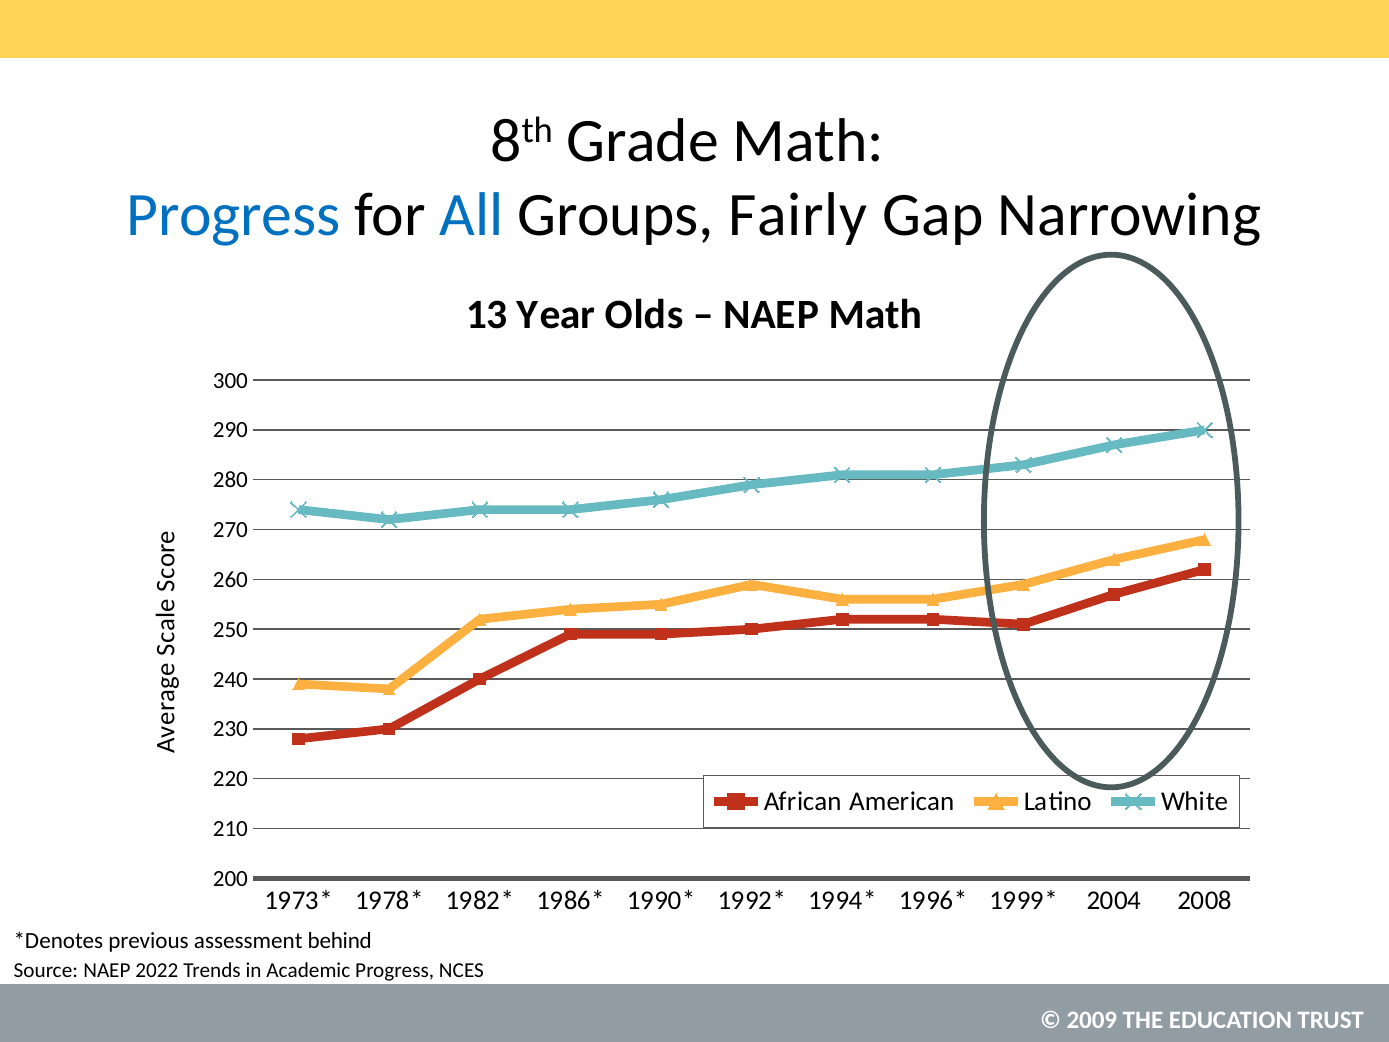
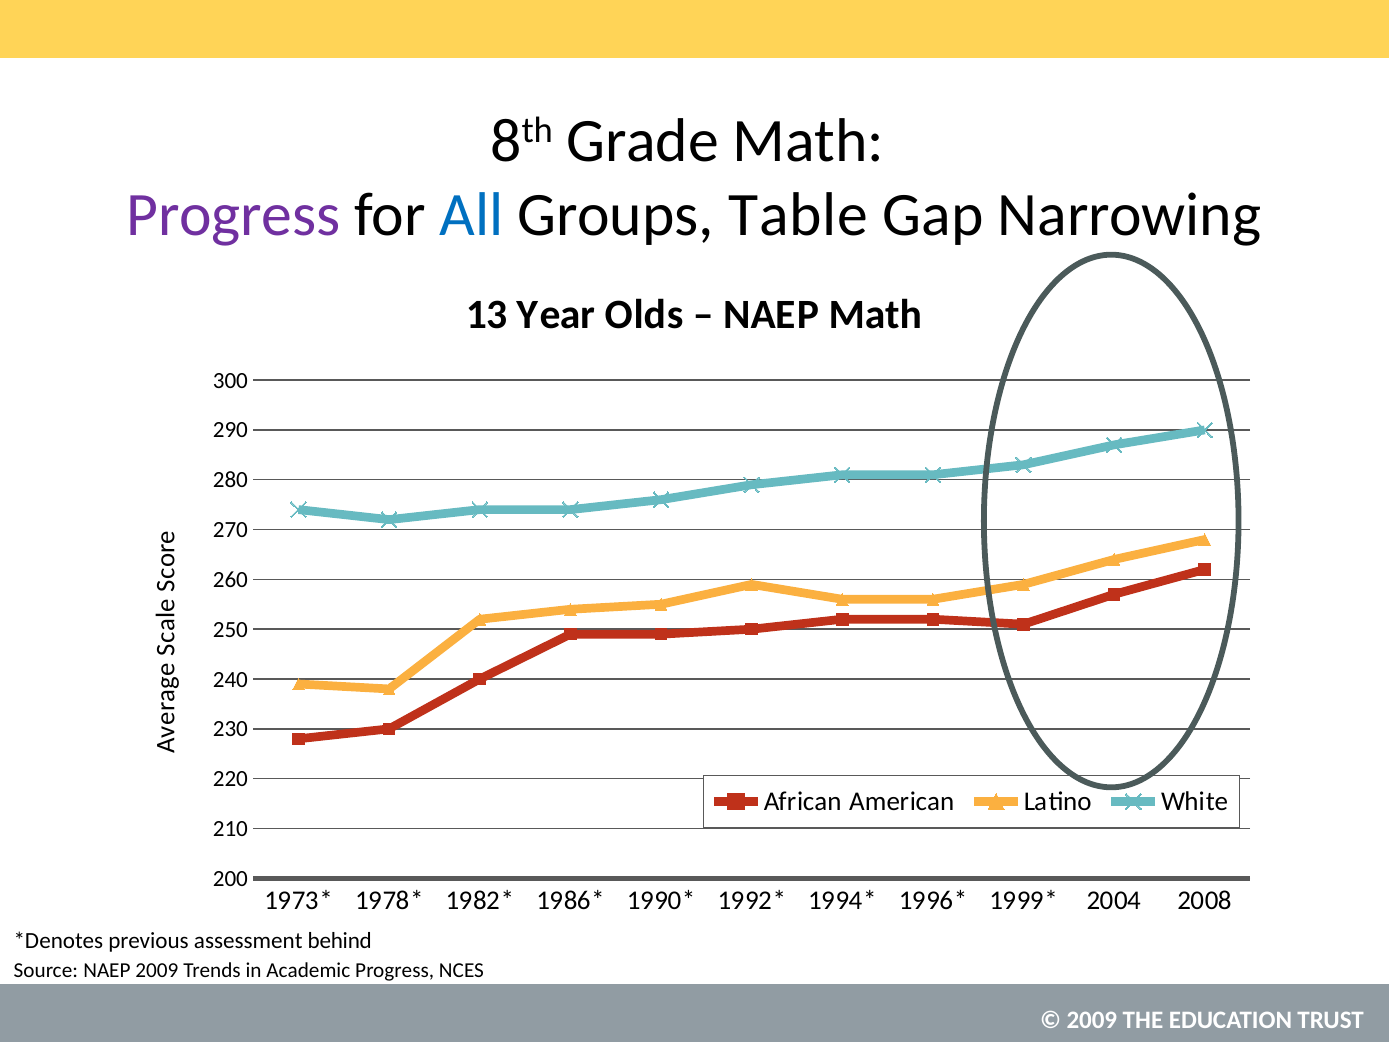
Progress colour: blue -> purple (233, 215)
Fairly: Fairly -> Table (798, 215)
NAEP 2022: 2022 -> 2009 (157, 970)
